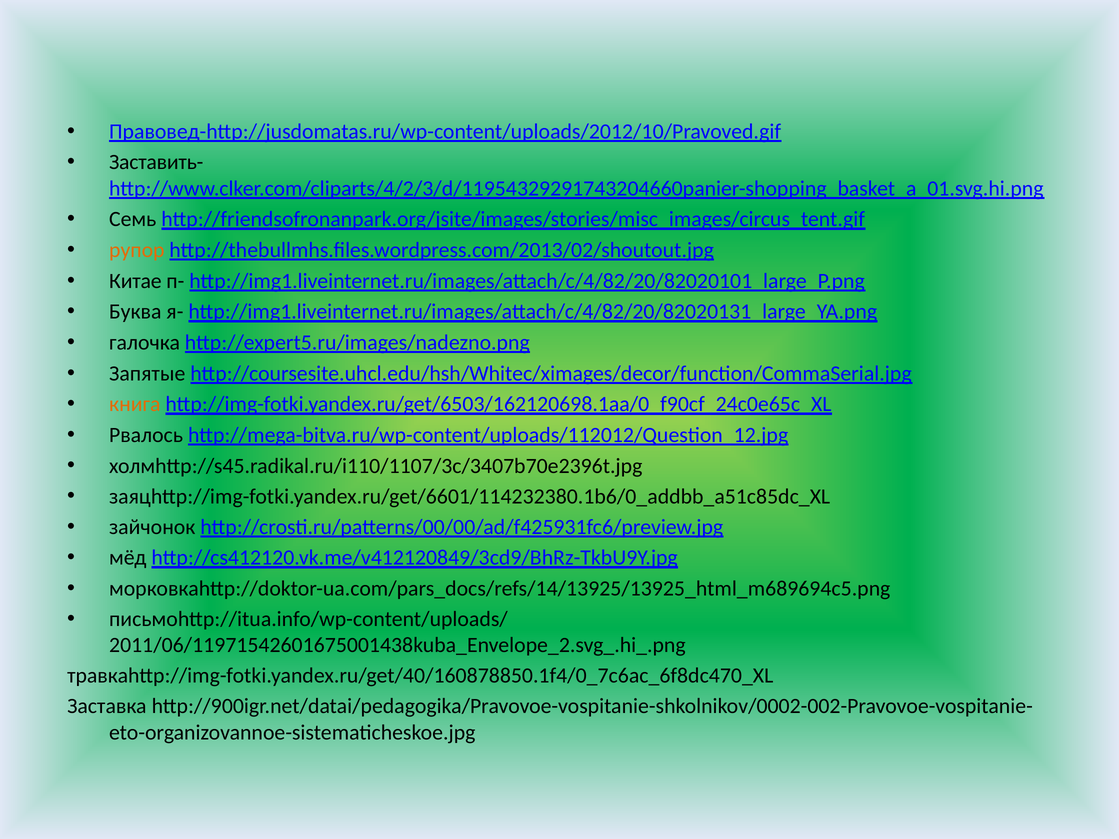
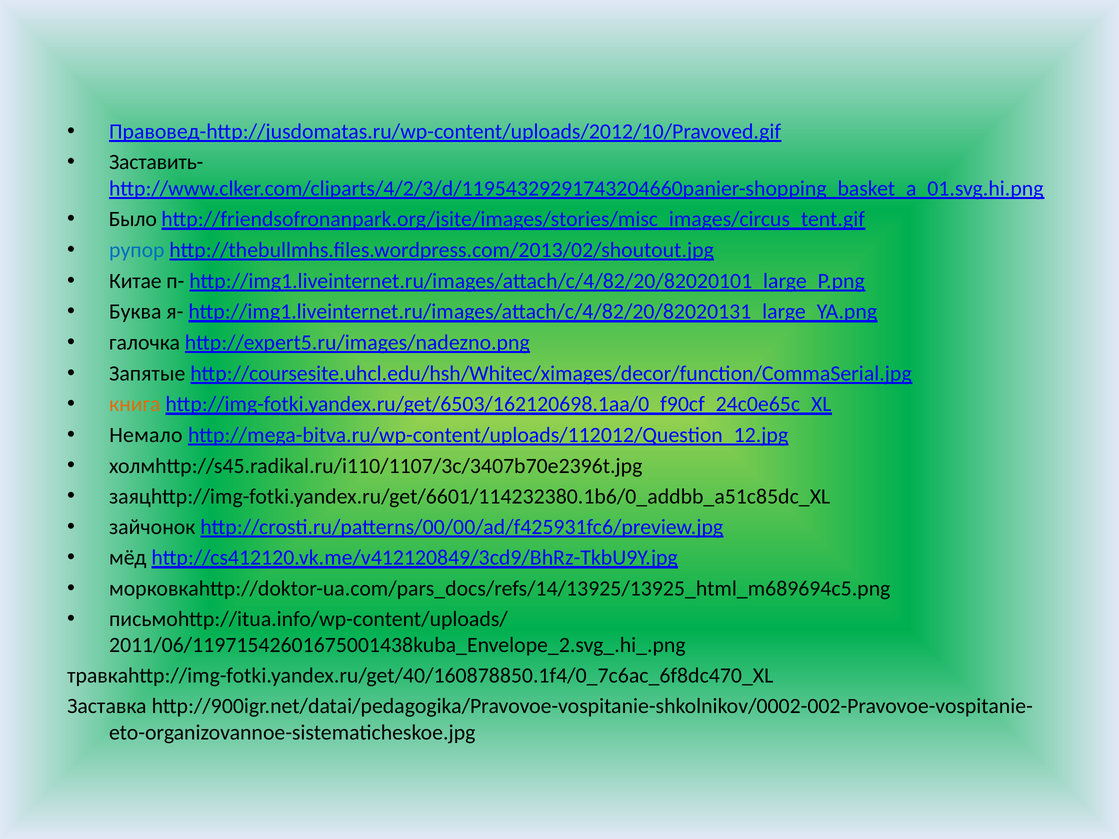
Семь: Семь -> Было (133, 219)
рупор colour: orange -> blue (137, 250)
Рвалось: Рвалось -> Немало (146, 435)
